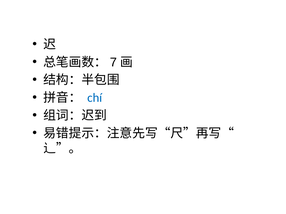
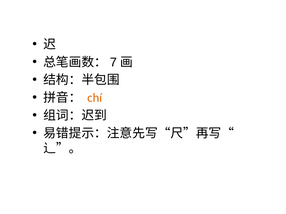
chí colour: blue -> orange (95, 98)
